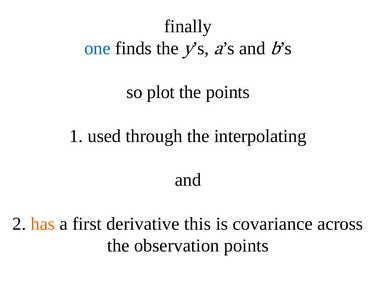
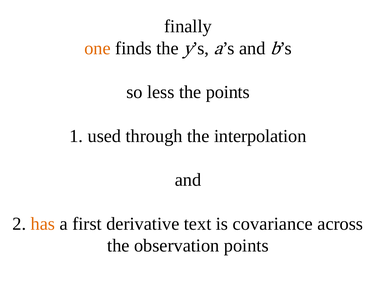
one colour: blue -> orange (97, 48)
plot: plot -> less (161, 92)
interpolating: interpolating -> interpolation (260, 136)
this: this -> text (198, 224)
